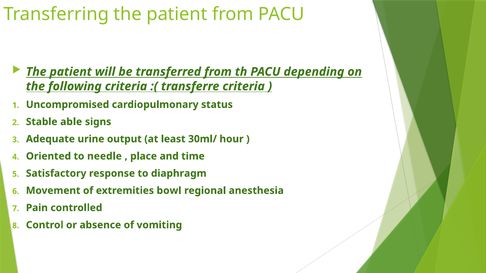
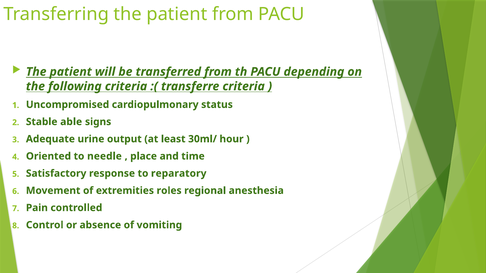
diaphragm: diaphragm -> reparatory (179, 174)
bowl: bowl -> roles (169, 191)
